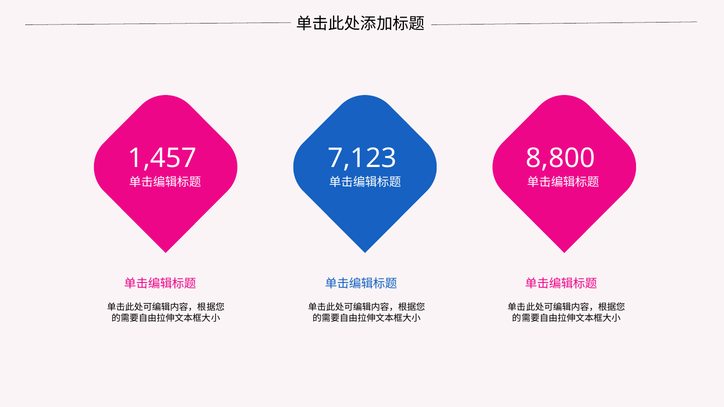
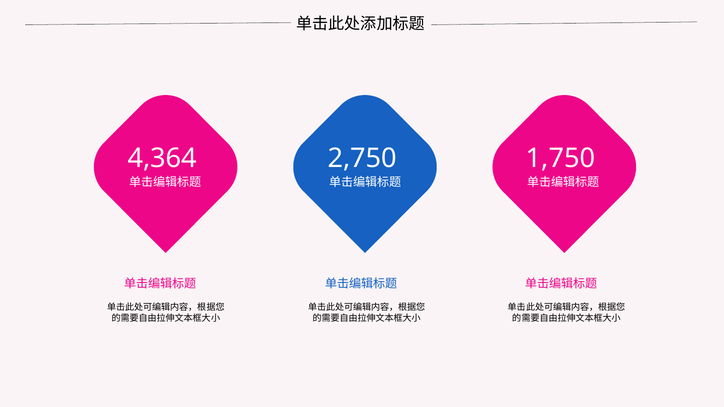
1,457: 1,457 -> 4,364 (162, 158)
7,123: 7,123 -> 2,750 (362, 158)
8,800: 8,800 -> 1,750 (561, 158)
